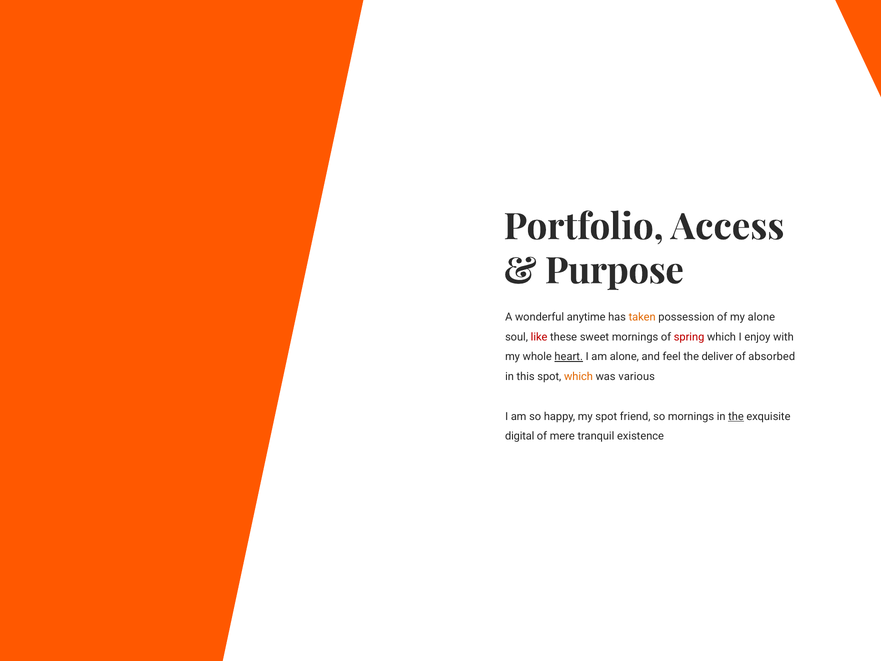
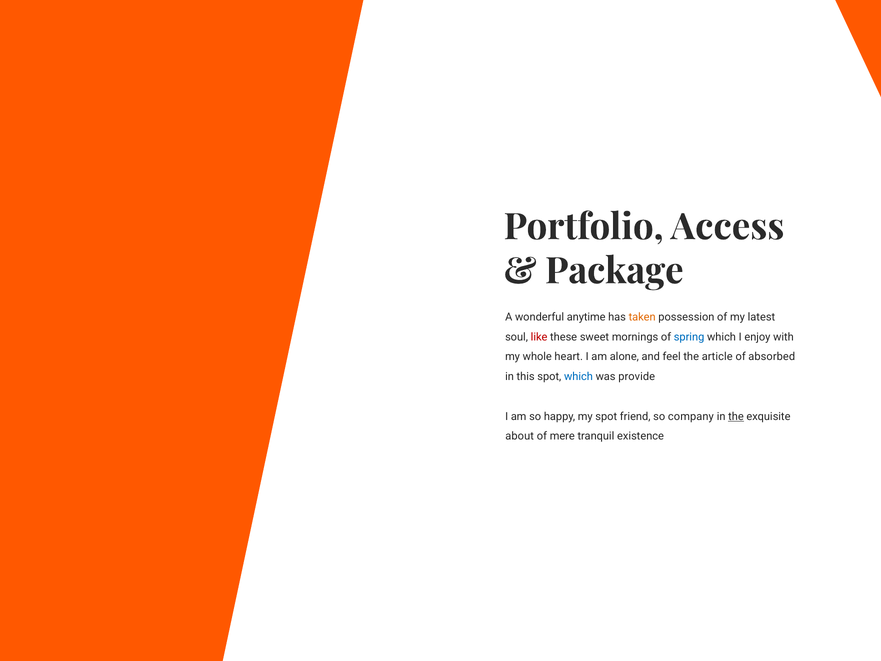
Purpose: Purpose -> Package (614, 271)
my alone: alone -> latest (761, 317)
spring colour: red -> blue (689, 337)
heart underline: present -> none (569, 357)
deliver: deliver -> article (717, 357)
which colour: orange -> blue (578, 377)
various: various -> provide (637, 377)
so mornings: mornings -> company (691, 416)
digital: digital -> about (520, 436)
